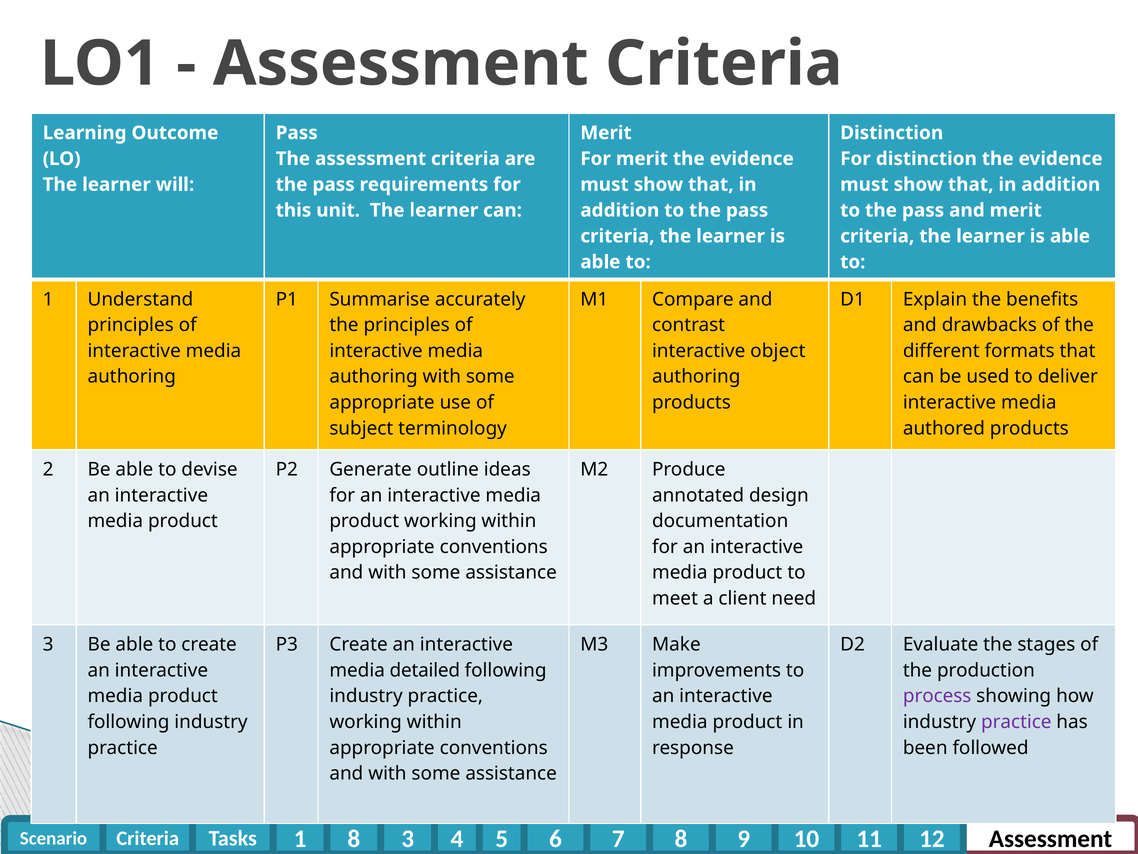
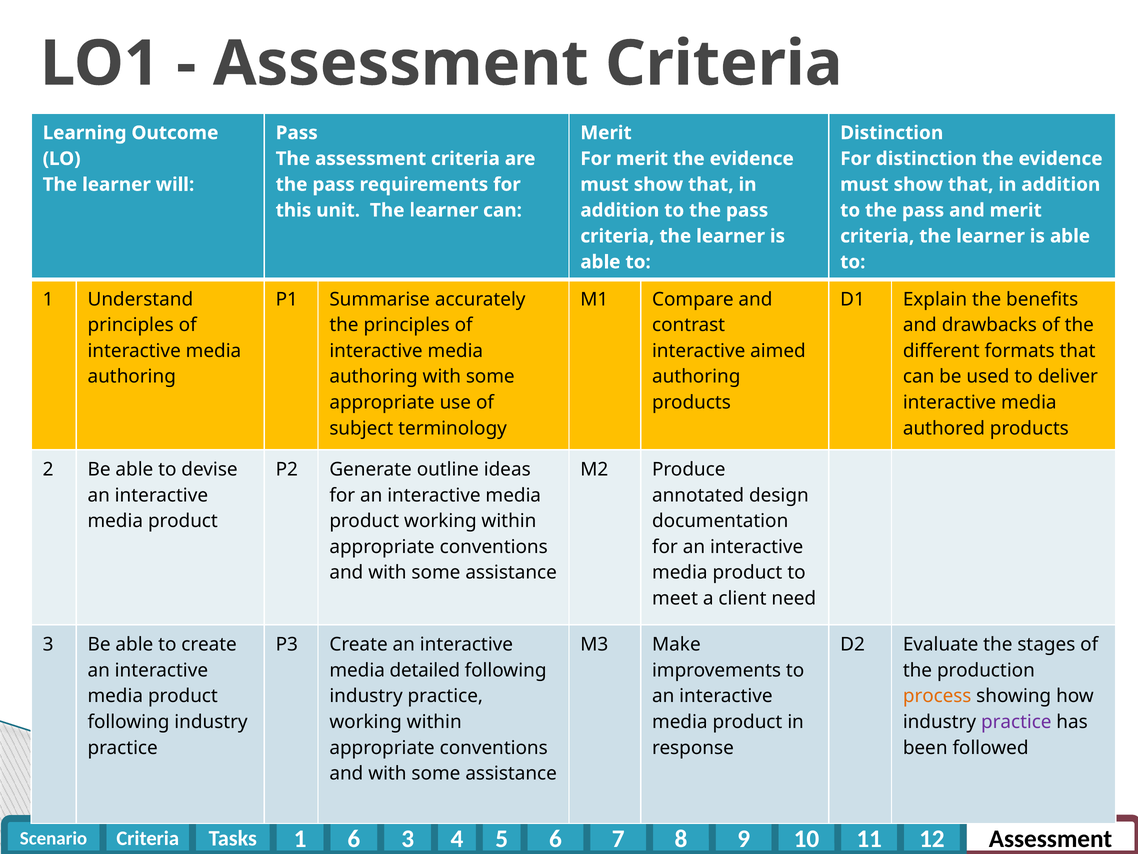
object: object -> aimed (778, 351)
process colour: purple -> orange (937, 696)
1 8: 8 -> 6 (354, 838)
